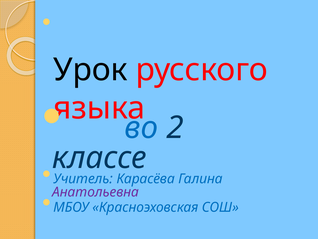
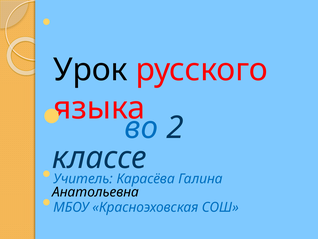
Анатольевна colour: purple -> black (96, 192)
